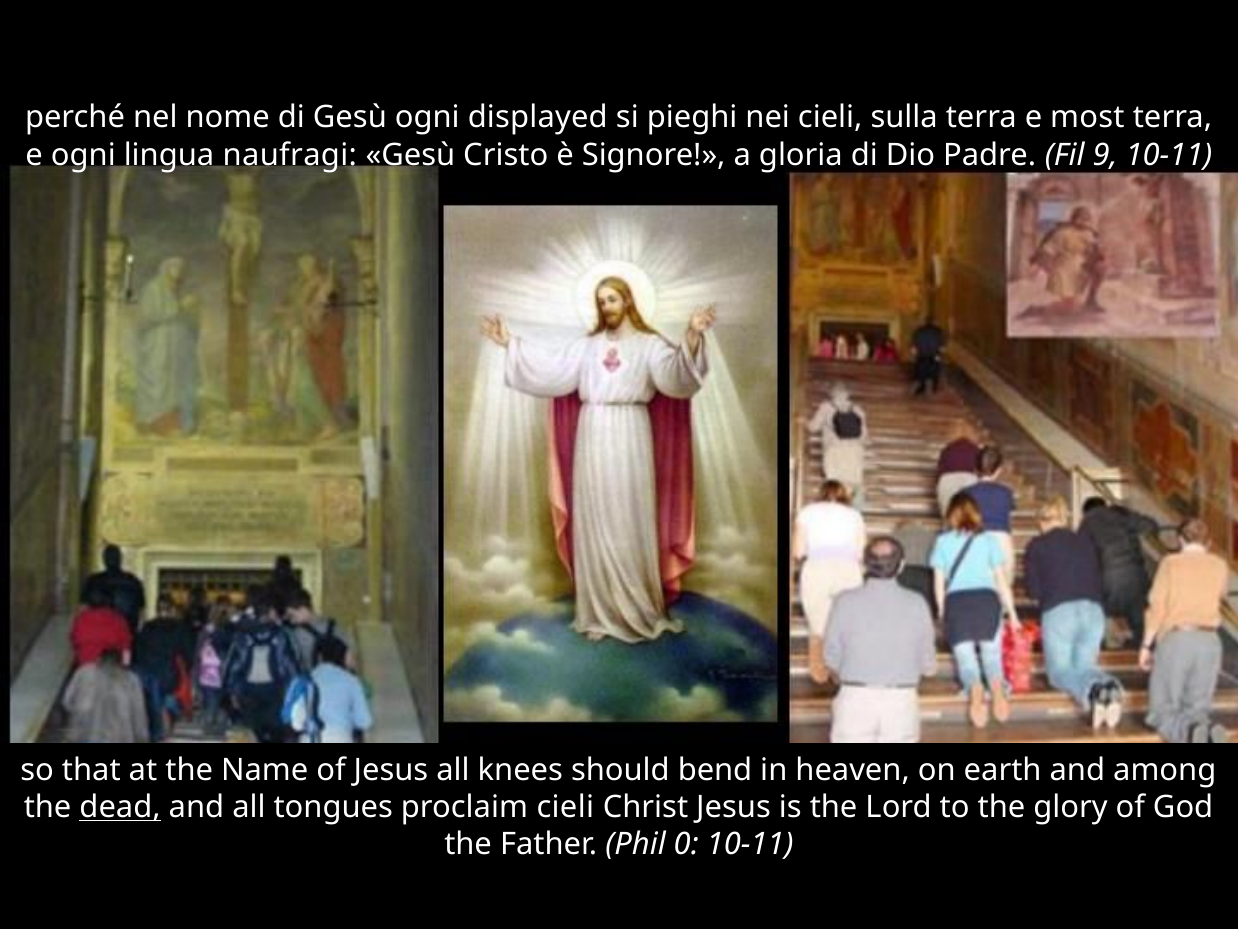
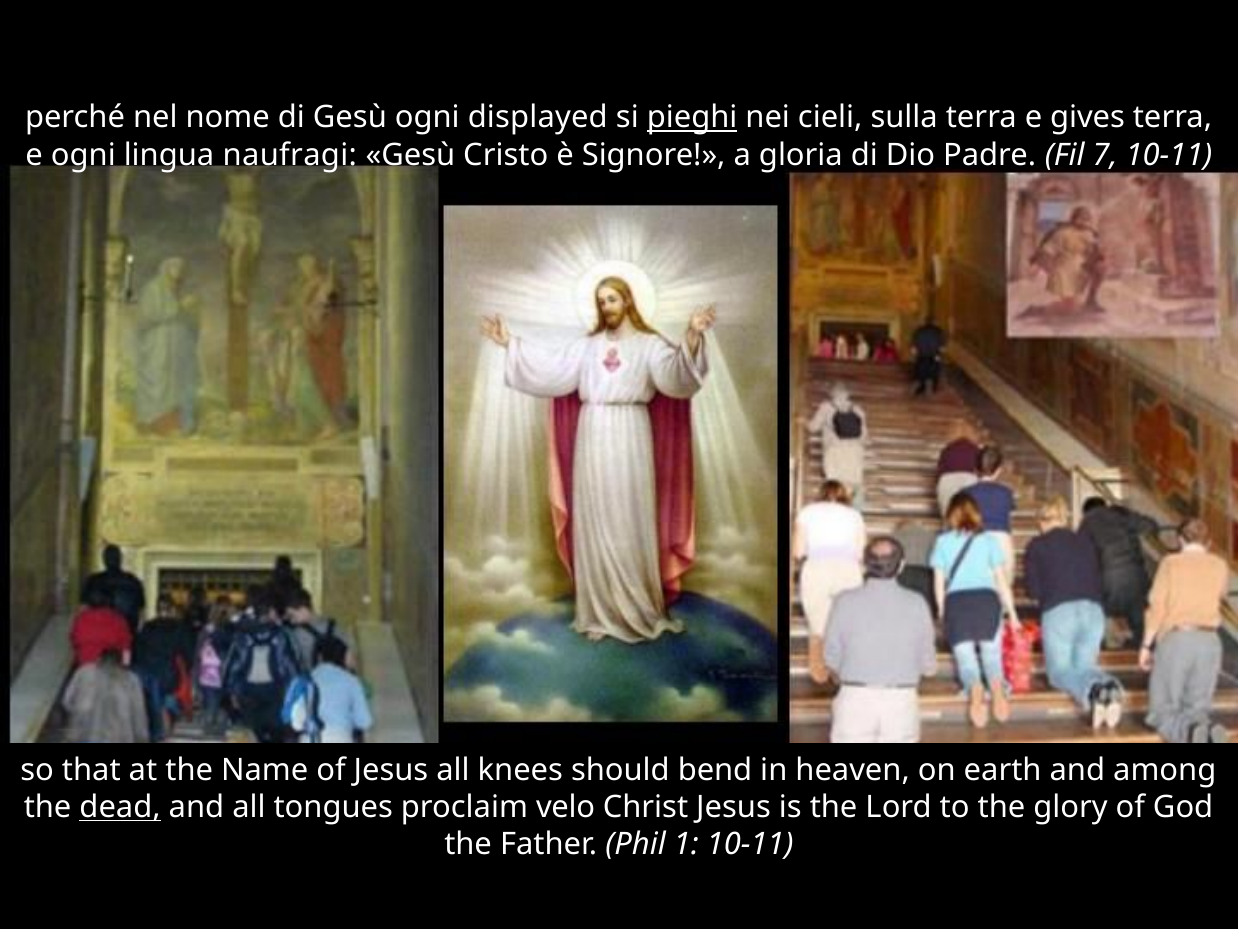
pieghi underline: none -> present (692, 118)
most: most -> gives (1088, 118)
9: 9 -> 7 (1105, 155)
proclaim cieli: cieli -> velo (566, 807)
0: 0 -> 1 (686, 844)
